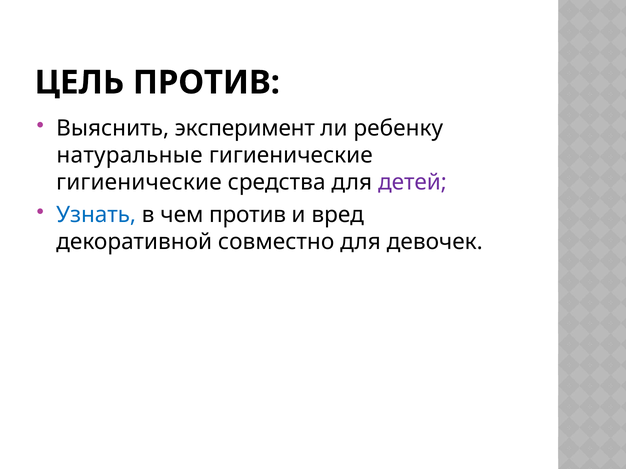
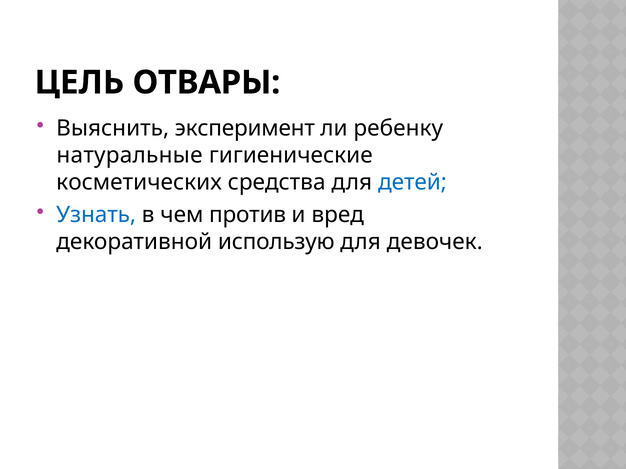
ЦЕЛЬ ПРОТИВ: ПРОТИВ -> ОТВАРЫ (206, 83)
гигиенические: гигиенические -> косметических (139, 183)
детей colour: purple -> blue (412, 183)
совместно: совместно -> использую (276, 242)
